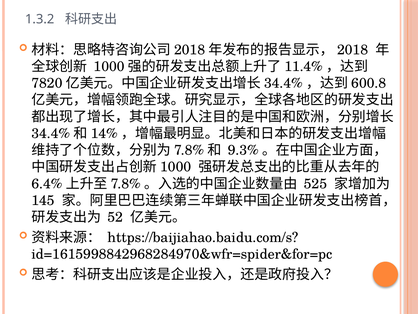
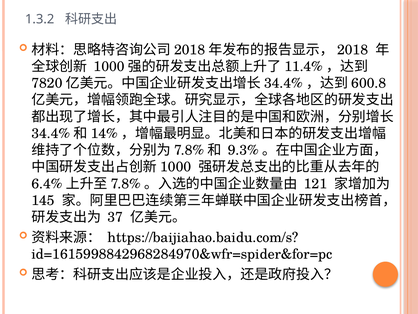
525: 525 -> 121 (315, 183)
52: 52 -> 37 (115, 217)
